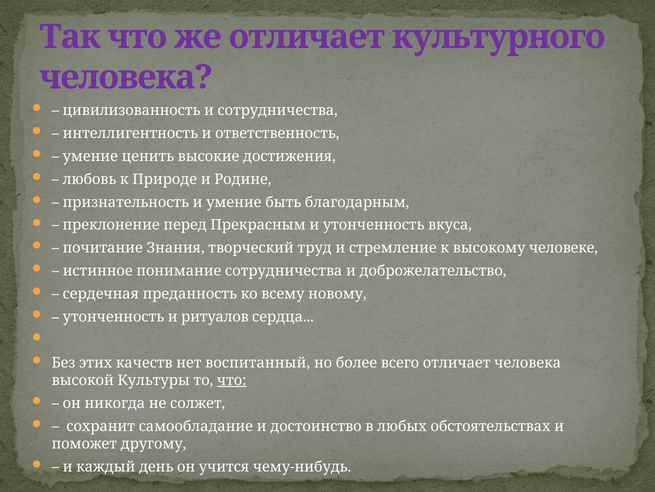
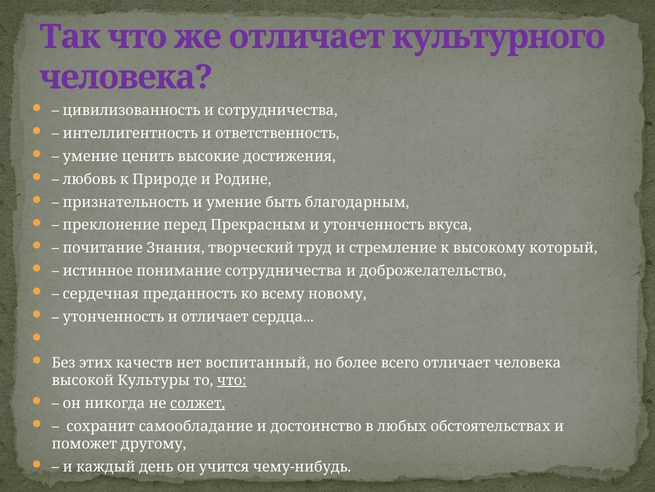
человеке: человеке -> который (563, 248)
и ритуалов: ритуалов -> отличает (215, 317)
солжет underline: none -> present (198, 403)
